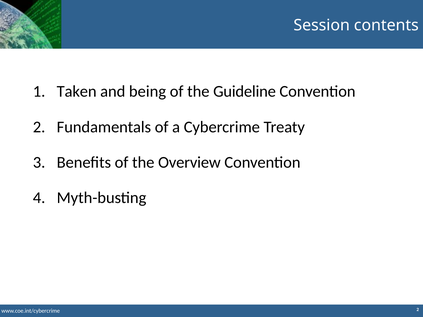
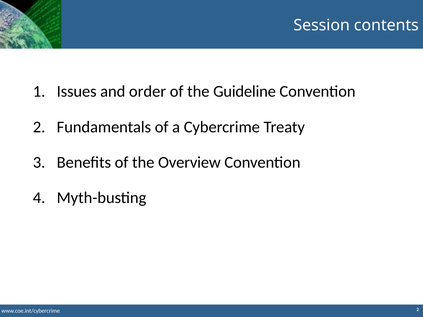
Taken: Taken -> Issues (77, 92)
being: being -> order (148, 92)
